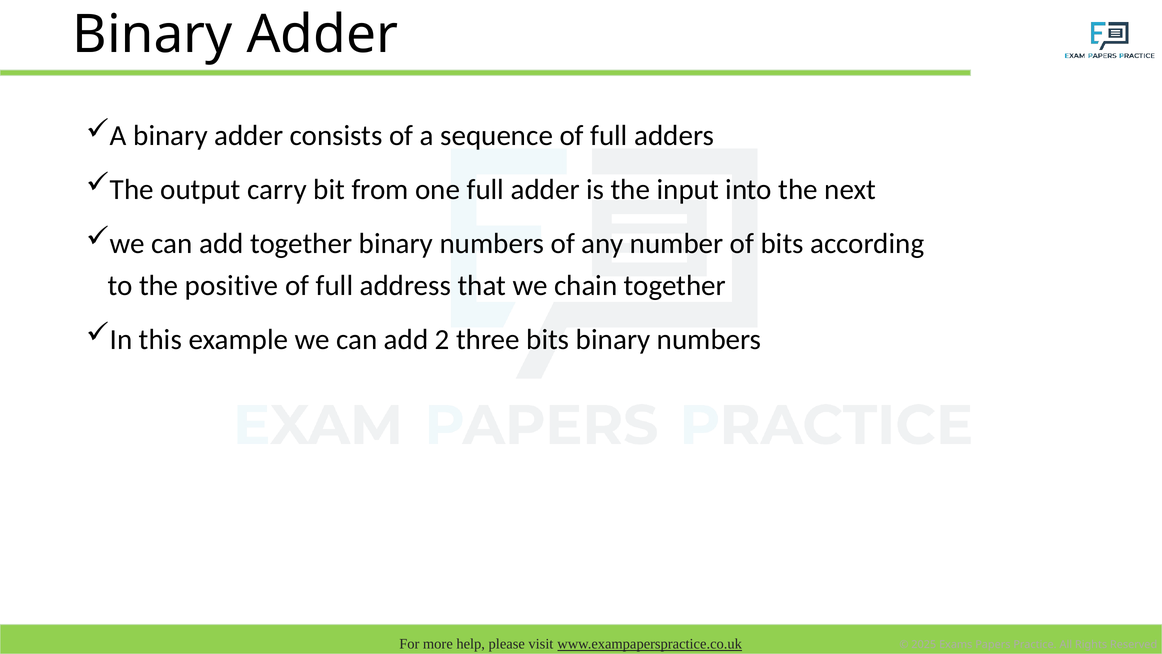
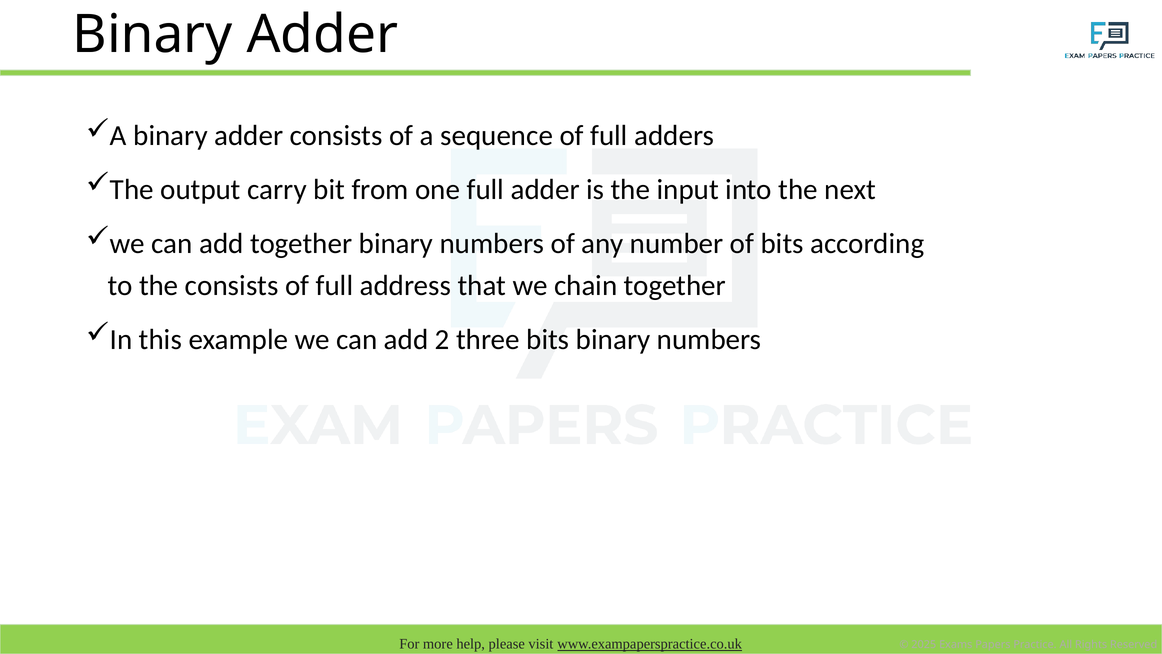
the positive: positive -> consists (232, 285)
